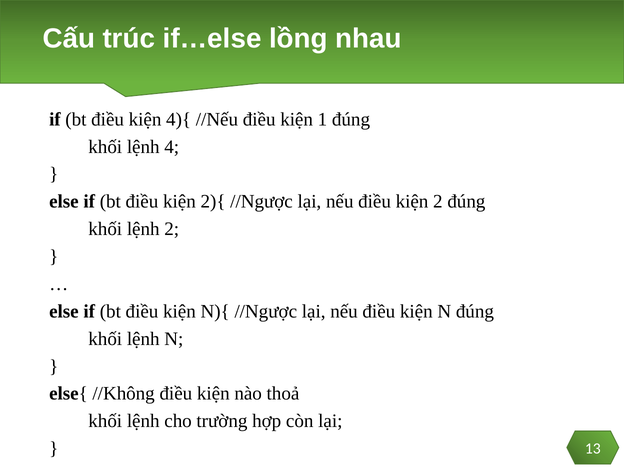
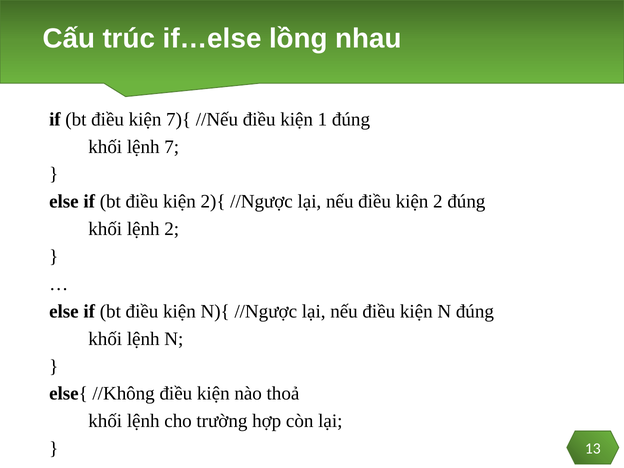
4){: 4){ -> 7){ (179, 119)
4: 4 -> 7 (172, 147)
